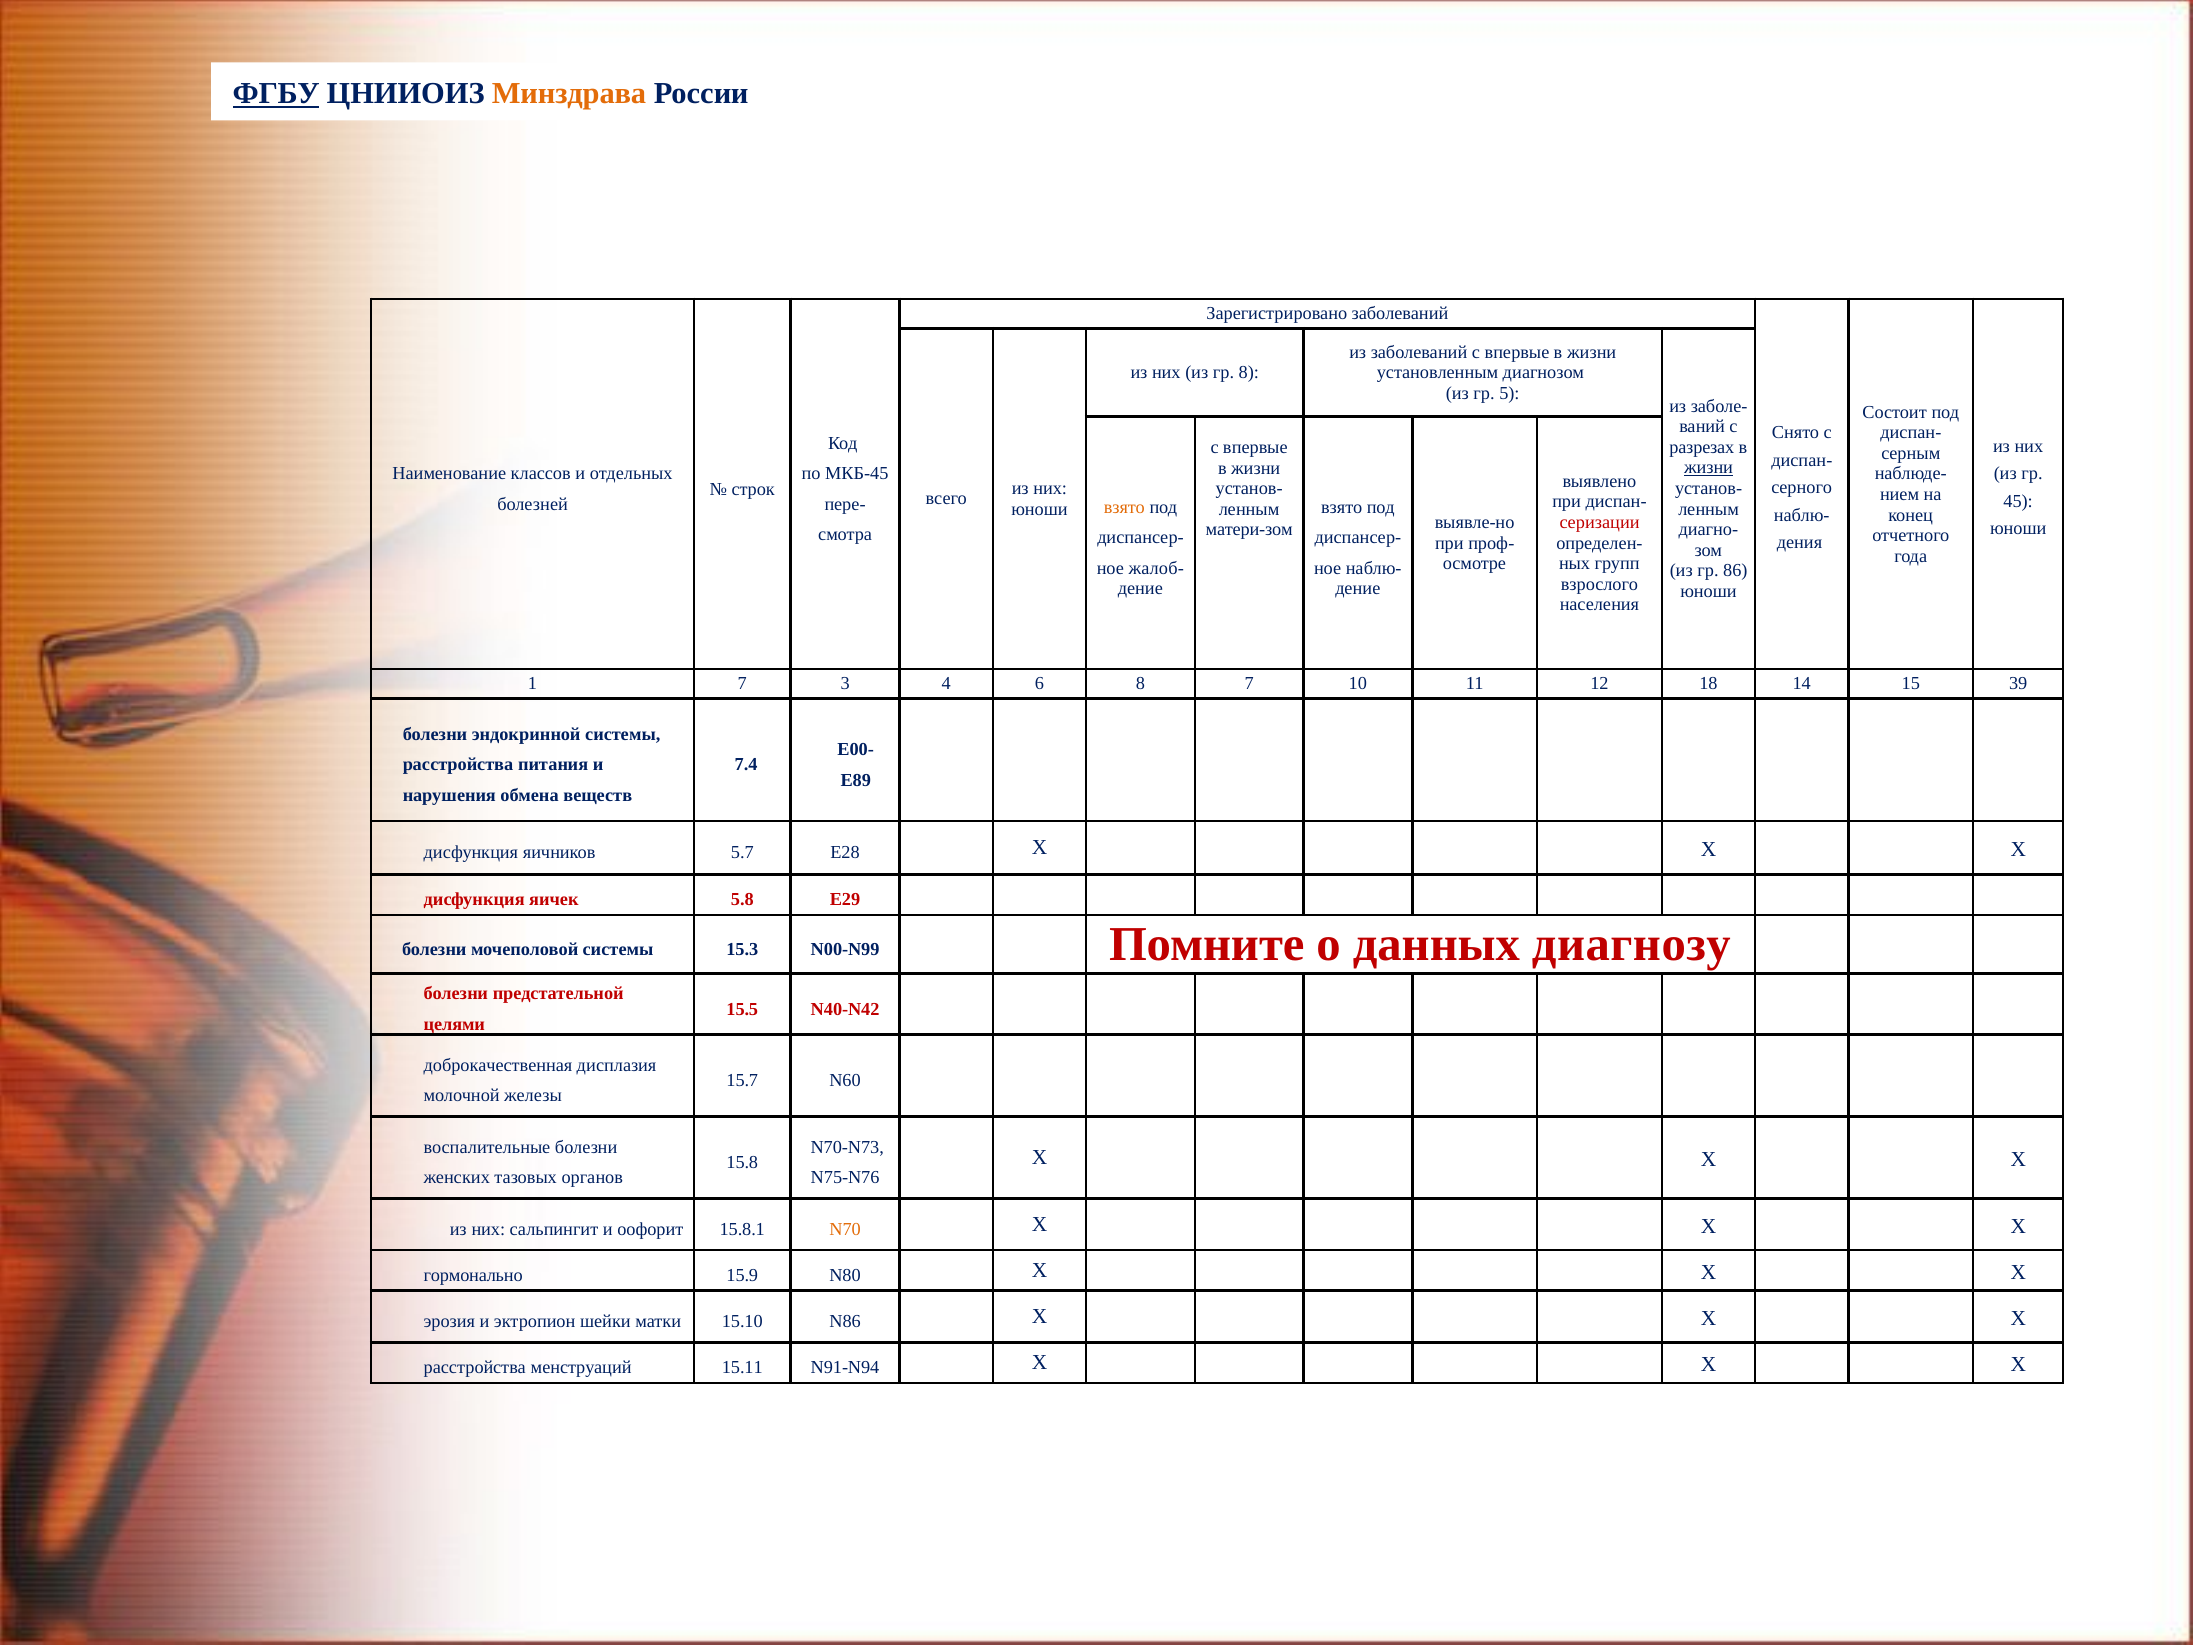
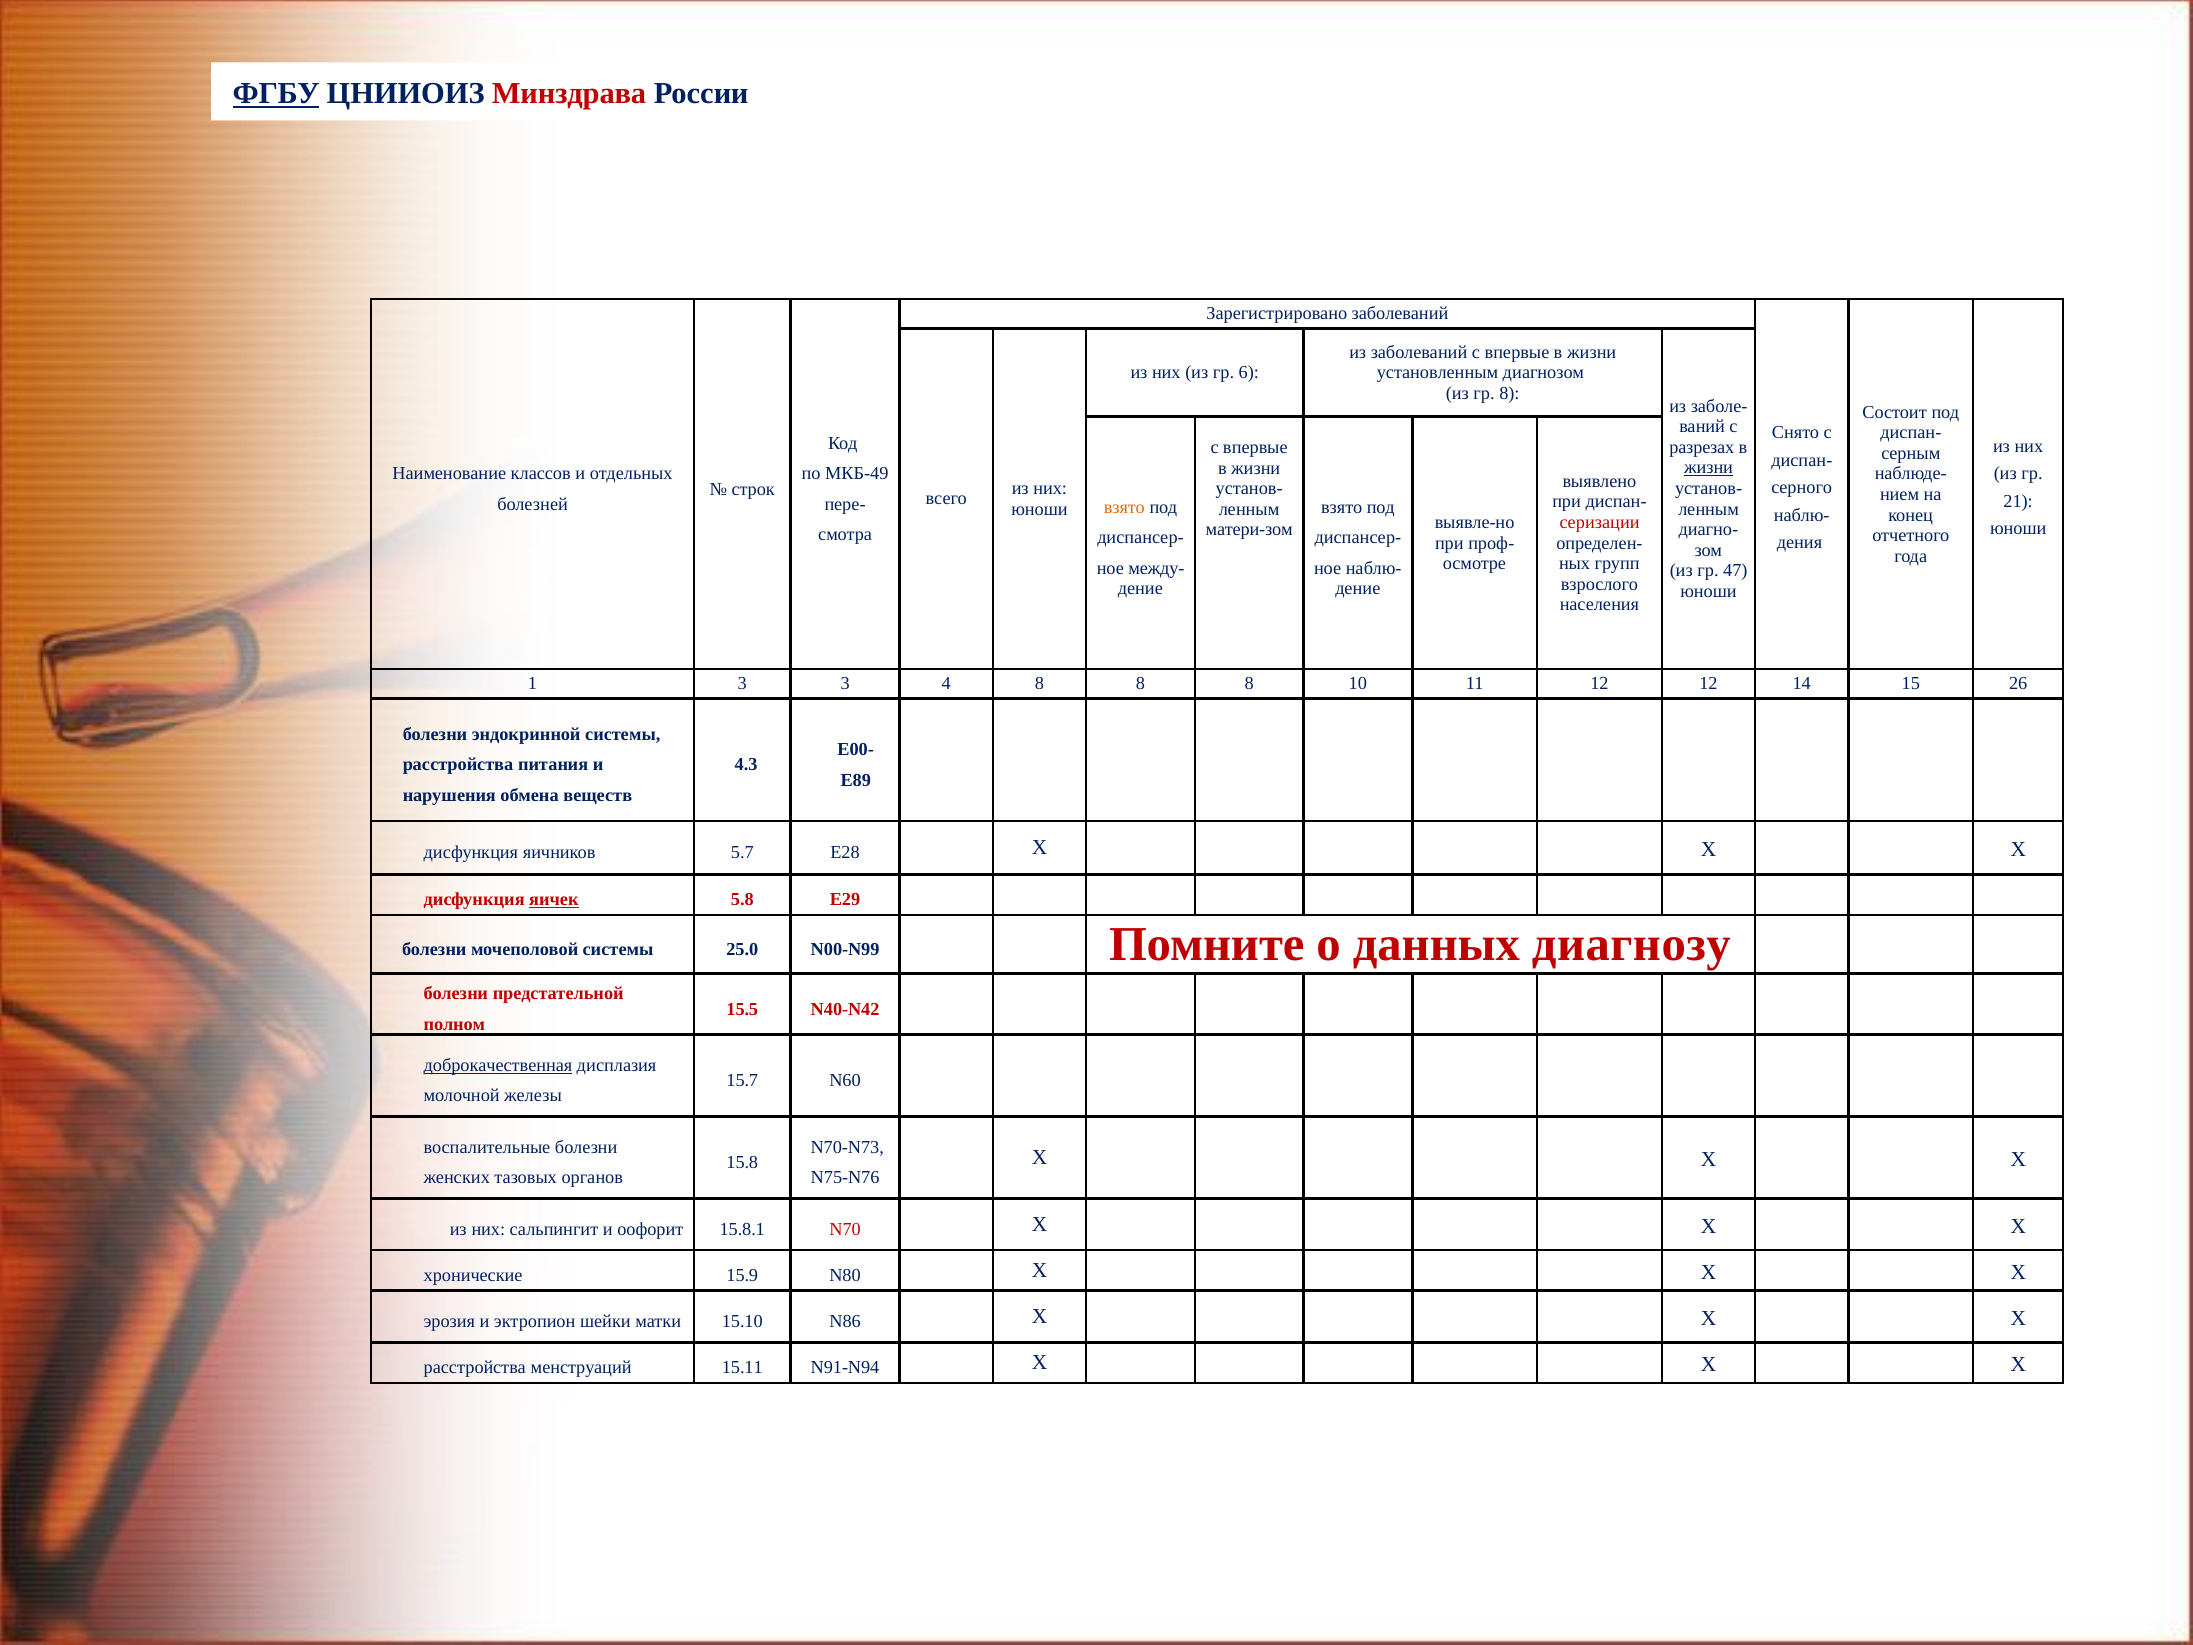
Минздрава colour: orange -> red (569, 94)
гр 8: 8 -> 6 (1249, 372)
гр 5: 5 -> 8 (1509, 393)
МКБ-45: МКБ-45 -> МКБ-49 (857, 474)
45: 45 -> 21 (2018, 501)
жалоб-: жалоб- -> между- (1156, 568)
86: 86 -> 47 (1735, 571)
1 7: 7 -> 3 (742, 684)
4 6: 6 -> 8 (1039, 684)
7: 7 -> 8 (1249, 684)
12 18: 18 -> 12 (1708, 684)
39: 39 -> 26 (2018, 684)
7.4: 7.4 -> 4.3 (746, 765)
яичек underline: none -> present (554, 900)
15.3: 15.3 -> 25.0 (742, 949)
целями: целями -> полном (454, 1024)
доброкачественная underline: none -> present (498, 1065)
N70 colour: orange -> red (845, 1229)
гормонально: гормонально -> хронические (473, 1275)
